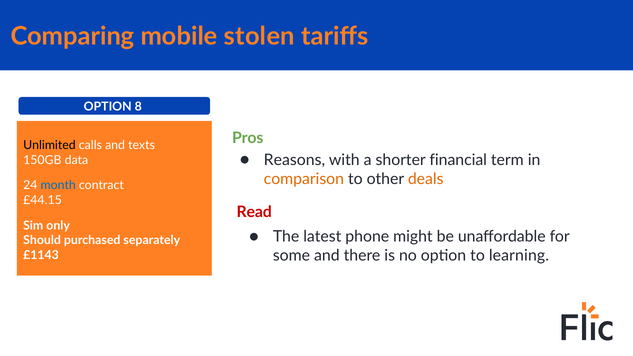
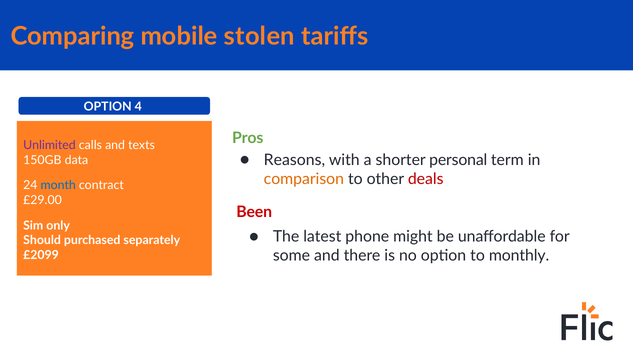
8: 8 -> 4 (138, 107)
Unlimited colour: black -> purple (49, 145)
financial: financial -> personal (458, 160)
deals colour: orange -> red (426, 179)
£44.15: £44.15 -> £29.00 (42, 200)
Read: Read -> Been (254, 212)
learning: learning -> monthly (519, 256)
£1143: £1143 -> £2099 (41, 255)
